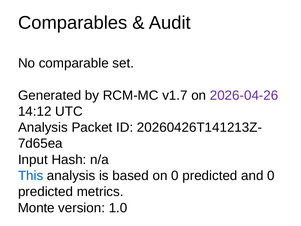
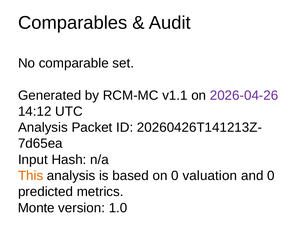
v1.7: v1.7 -> v1.1 (175, 95)
This colour: blue -> orange (31, 176)
on 0 predicted: predicted -> valuation (210, 176)
